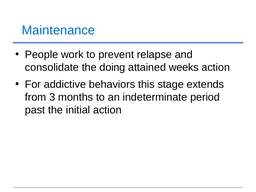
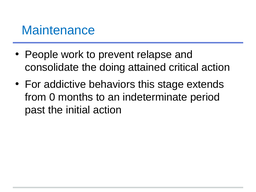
weeks: weeks -> critical (184, 67)
3: 3 -> 0 (52, 97)
